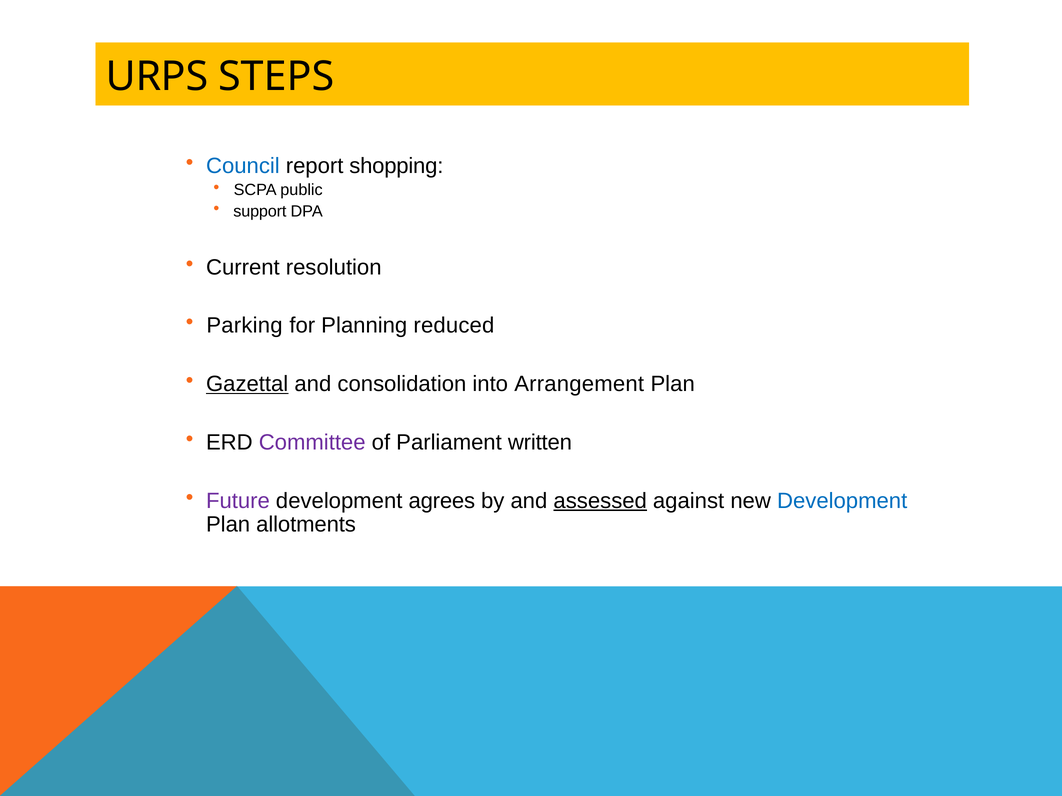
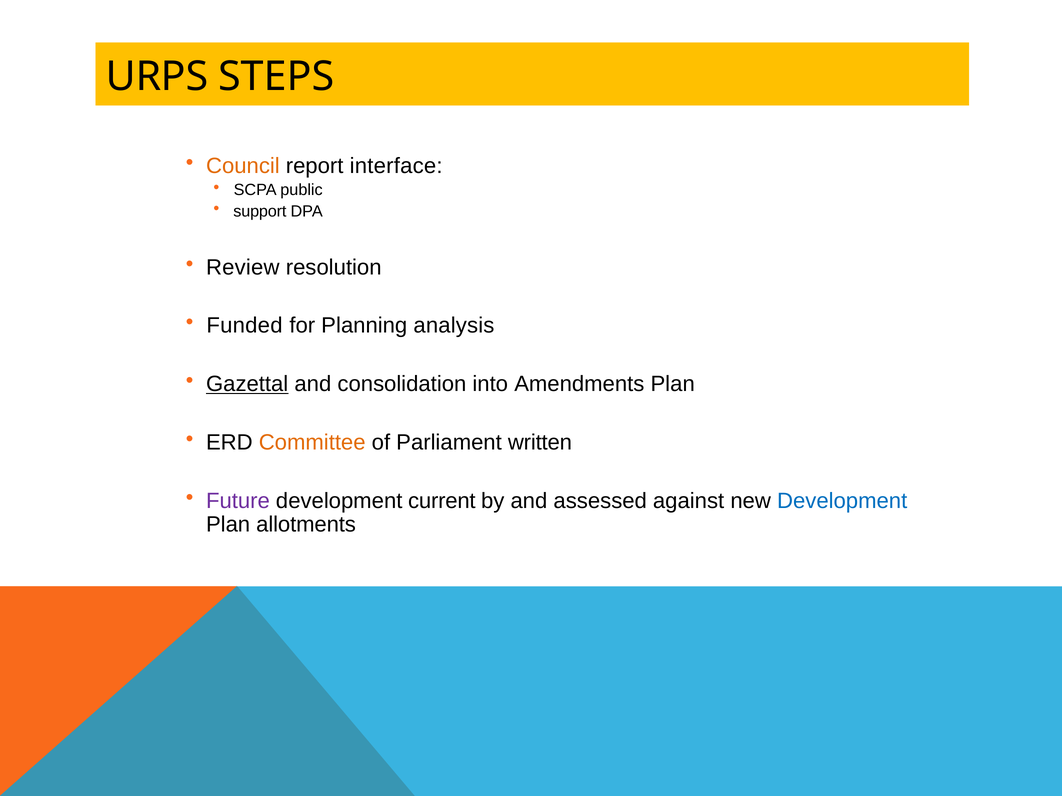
Council colour: blue -> orange (243, 166)
shopping: shopping -> interface (396, 166)
Current: Current -> Review (243, 267)
Parking: Parking -> Funded (245, 326)
reduced: reduced -> analysis (454, 326)
Arrangement: Arrangement -> Amendments (579, 384)
Committee colour: purple -> orange (312, 443)
agrees: agrees -> current (442, 501)
assessed underline: present -> none (600, 501)
